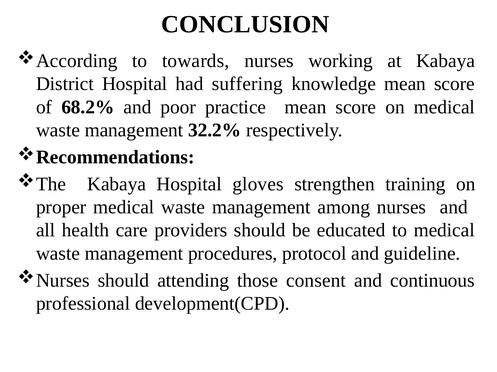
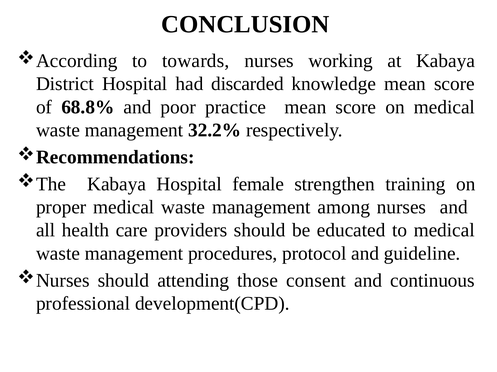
suffering: suffering -> discarded (248, 84)
68.2%: 68.2% -> 68.8% (88, 107)
gloves: gloves -> female (258, 184)
